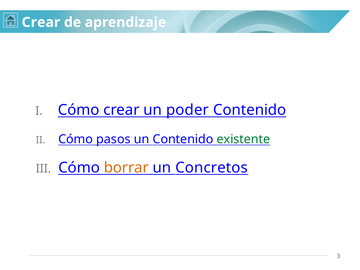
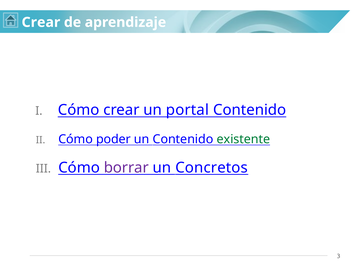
poder: poder -> portal (187, 110)
pasos: pasos -> poder (113, 139)
borrar colour: orange -> purple (126, 168)
